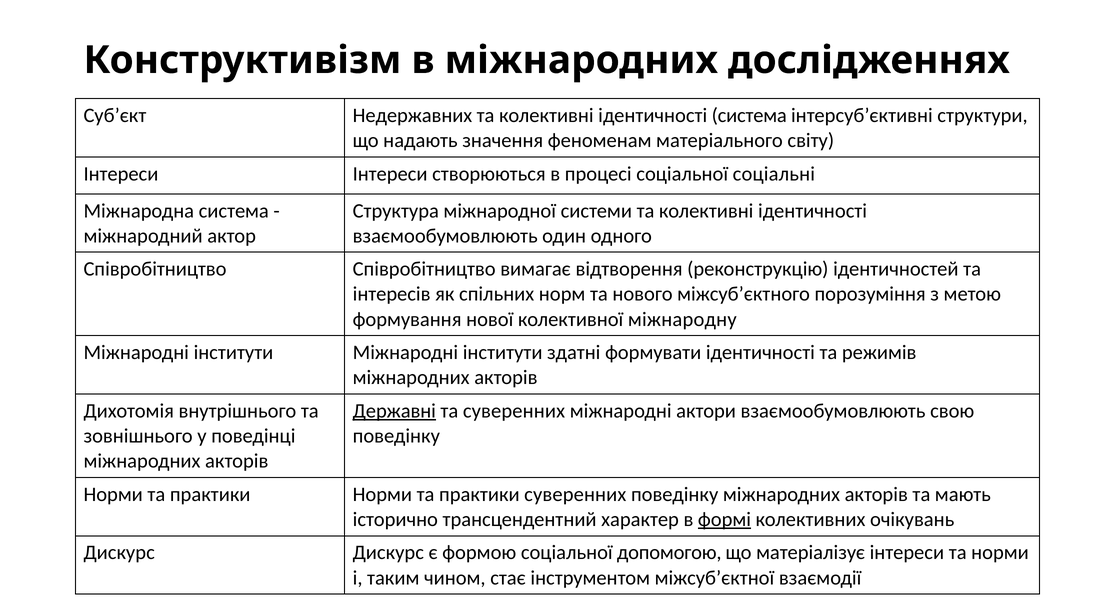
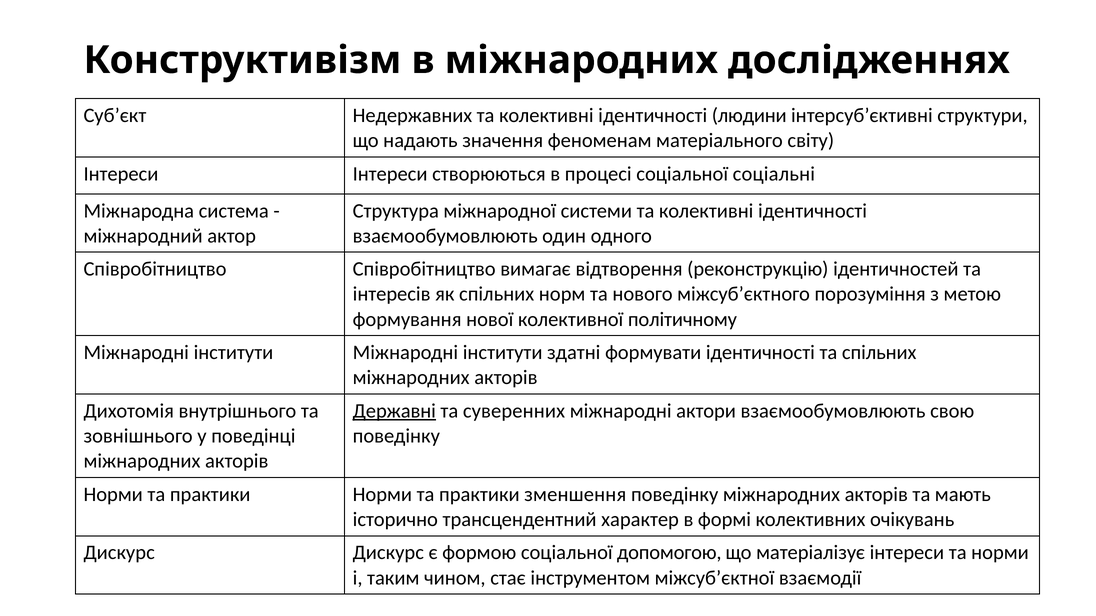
ідентичності система: система -> людини (749, 116)
міжнародну: міжнародну -> політичному (682, 319)
та режимів: режимів -> спільних (879, 353)
практики суверенних: суверенних -> зменшення (575, 495)
формі underline: present -> none (725, 520)
